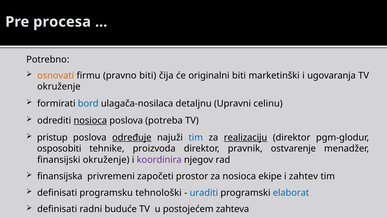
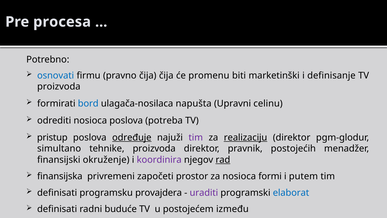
osnovati colour: orange -> blue (56, 75)
pravno biti: biti -> čija (148, 75)
originalni: originalni -> promenu (209, 75)
ugovaranja: ugovaranja -> definisanje (331, 75)
okruženje: okruženje -> proizvoda (59, 87)
detaljnu: detaljnu -> napušta (194, 103)
nosioca underline: present -> none (90, 120)
tim colour: blue -> purple (196, 137)
osposobiti: osposobiti -> simultano (59, 148)
ostvarenje: ostvarenje -> postojećih (293, 148)
rad underline: none -> present (223, 160)
ekipe: ekipe -> formi (270, 176)
zahtev: zahtev -> putem (303, 176)
tehnološki: tehnološki -> provajdera (159, 192)
uraditi colour: blue -> purple (204, 192)
zahteva: zahteva -> između (232, 209)
